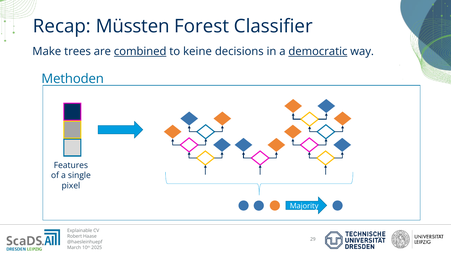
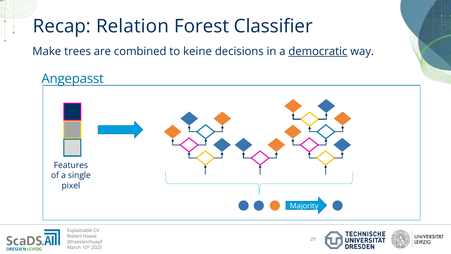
Müssten: Müssten -> Relation (132, 26)
combined underline: present -> none (140, 51)
Methoden: Methoden -> Angepasst (73, 79)
